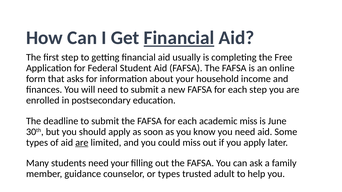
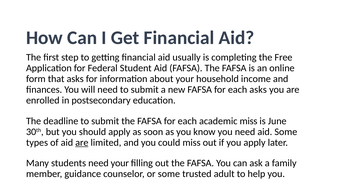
Financial underline: present -> none (179, 38)
each step: step -> asks (258, 90)
or types: types -> some (169, 174)
